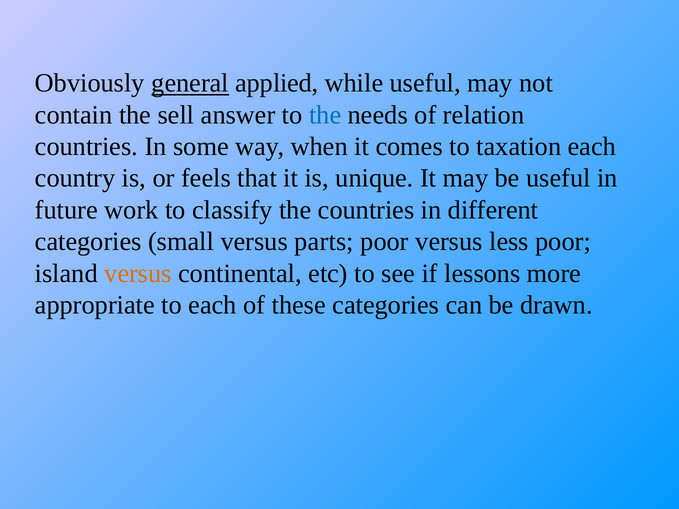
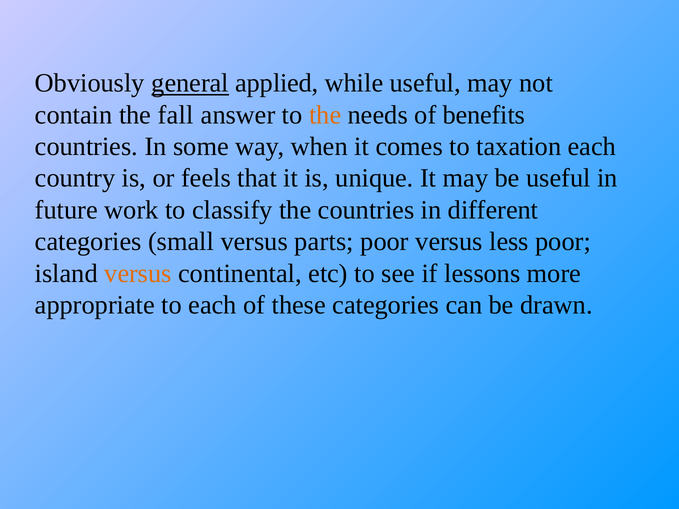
sell: sell -> fall (176, 115)
the colour: blue -> orange (325, 115)
relation: relation -> benefits (484, 115)
